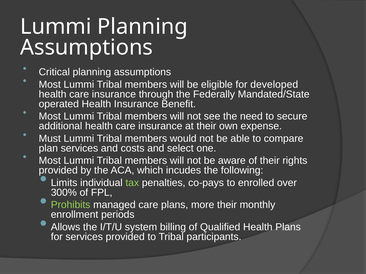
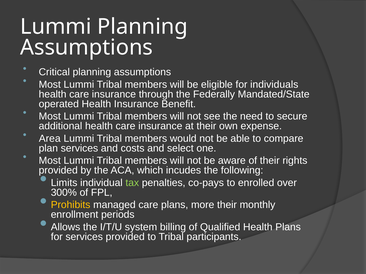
developed: developed -> individuals (274, 85)
Must: Must -> Area (50, 139)
Prohibits colour: light green -> yellow (71, 205)
